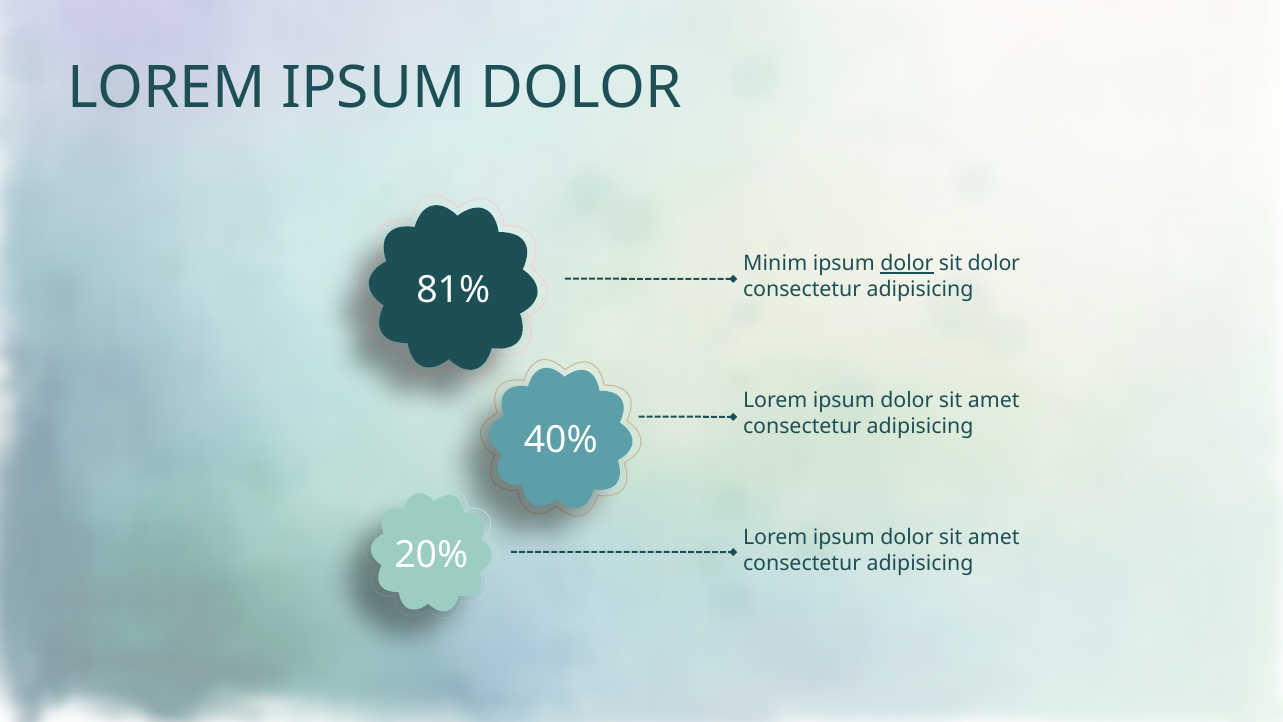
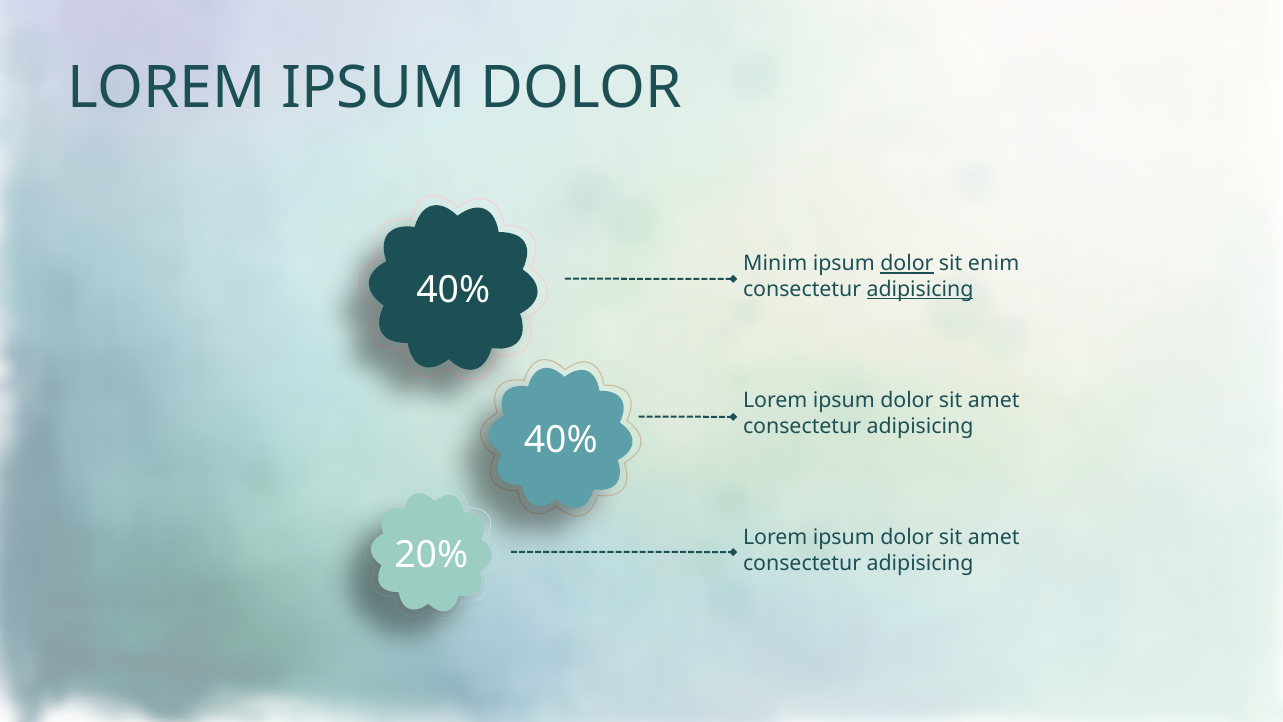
sit dolor: dolor -> enim (994, 264)
81%: 81% -> 40% (453, 290)
adipisicing underline: none -> present (920, 289)
